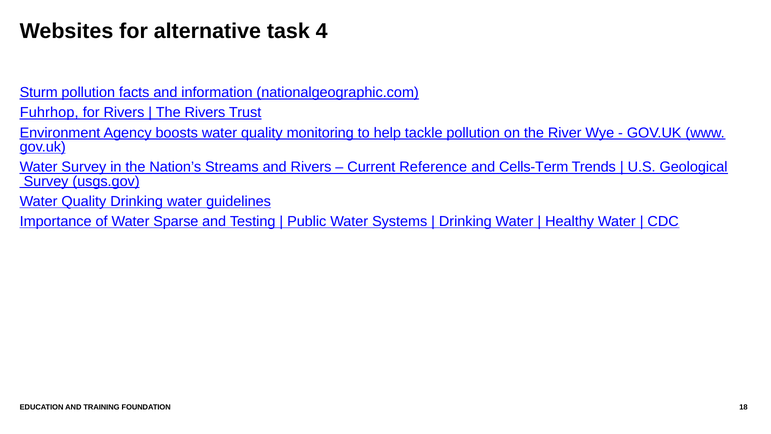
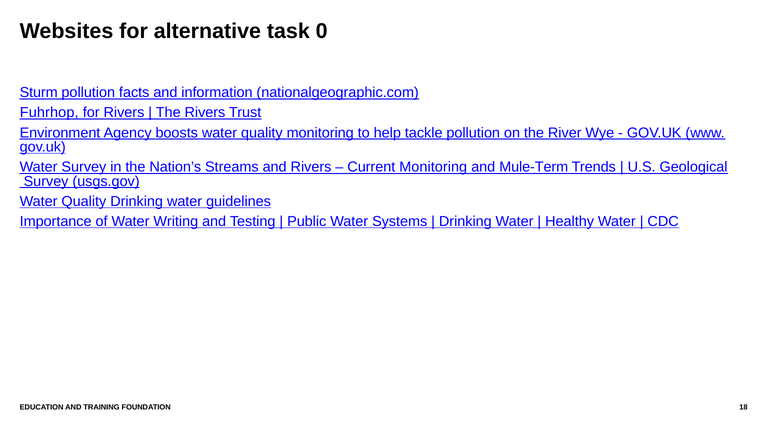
4: 4 -> 0 (322, 31)
Current Reference: Reference -> Monitoring (433, 167)
Cells-Term: Cells-Term -> Mule-Term (534, 167)
Sparse: Sparse -> Writing (176, 221)
